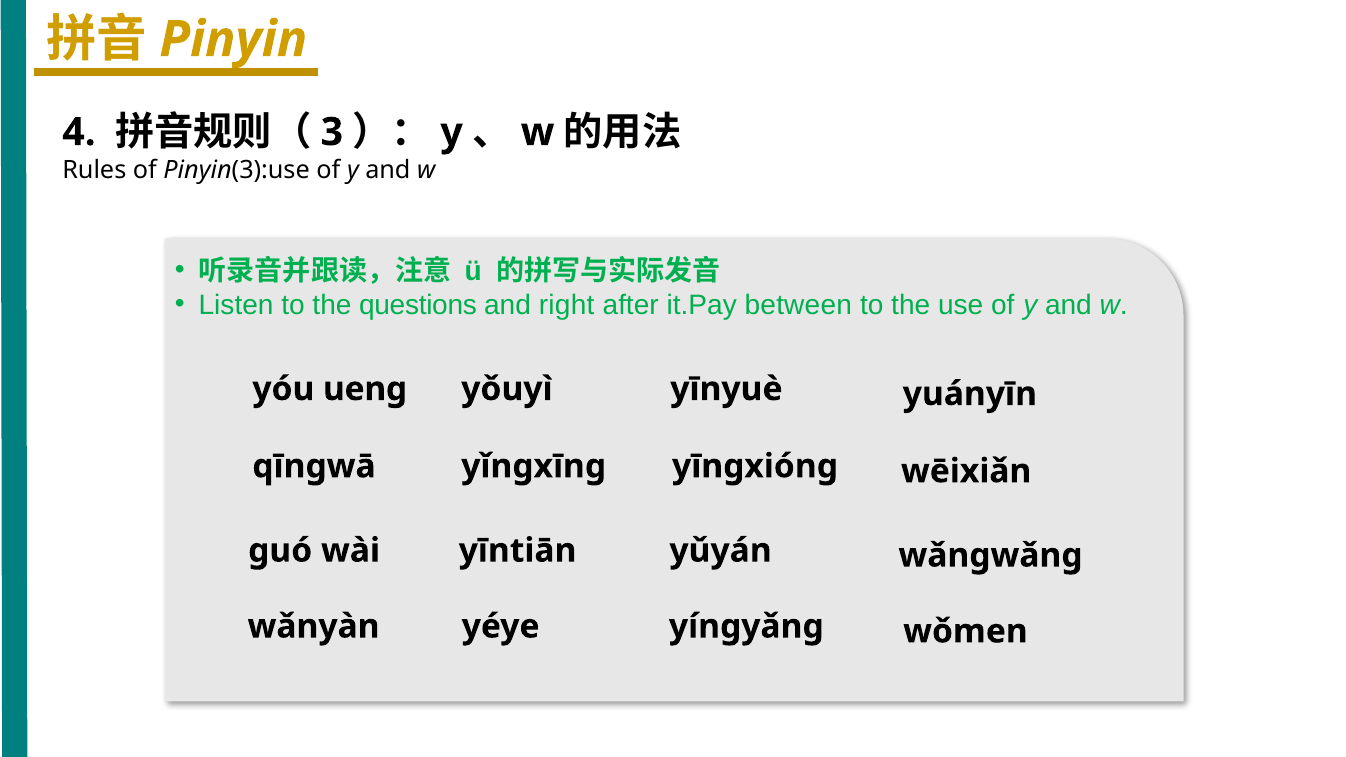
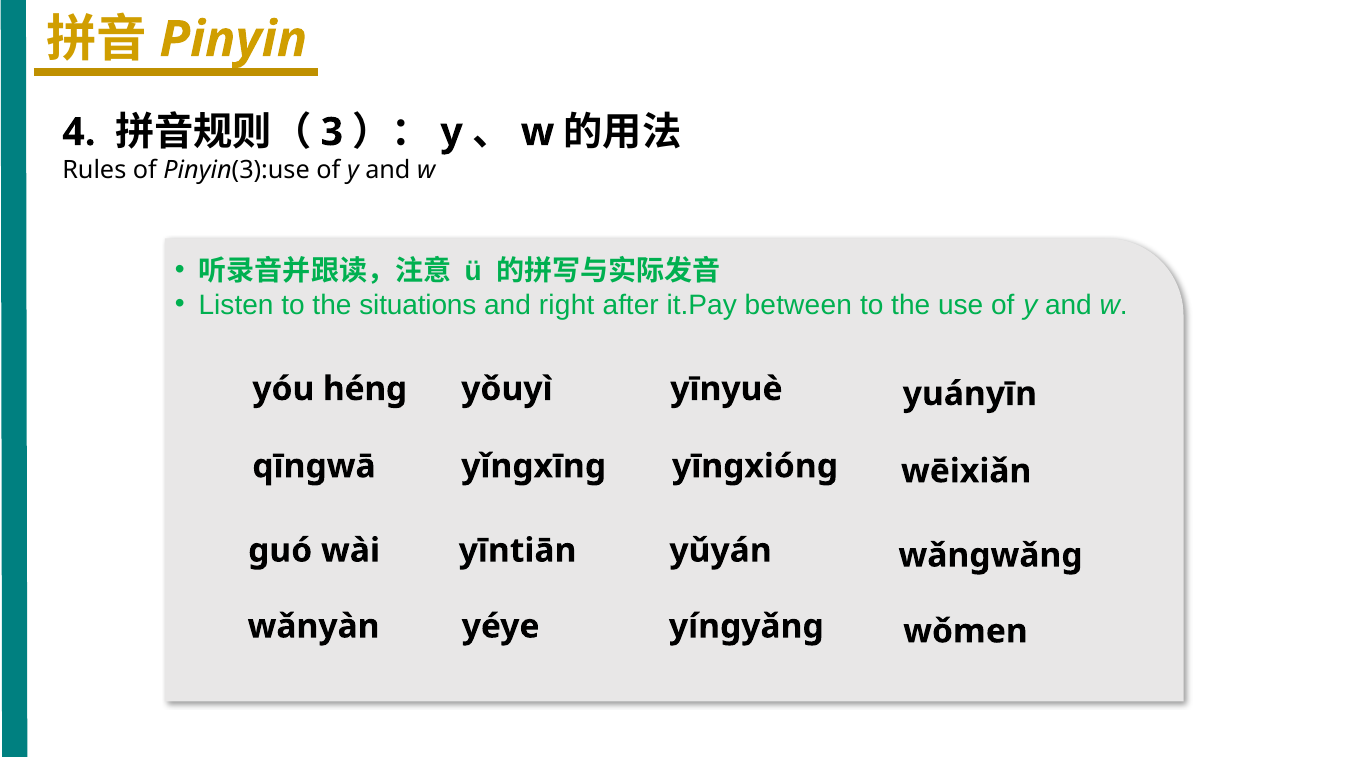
questions: questions -> situations (418, 305)
uenɡ: uenɡ -> hénɡ (365, 389)
